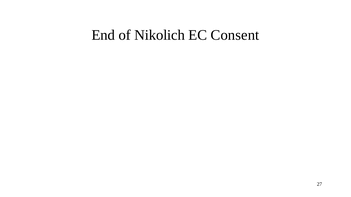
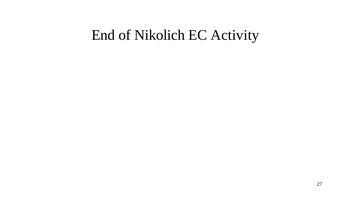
Consent: Consent -> Activity (235, 35)
